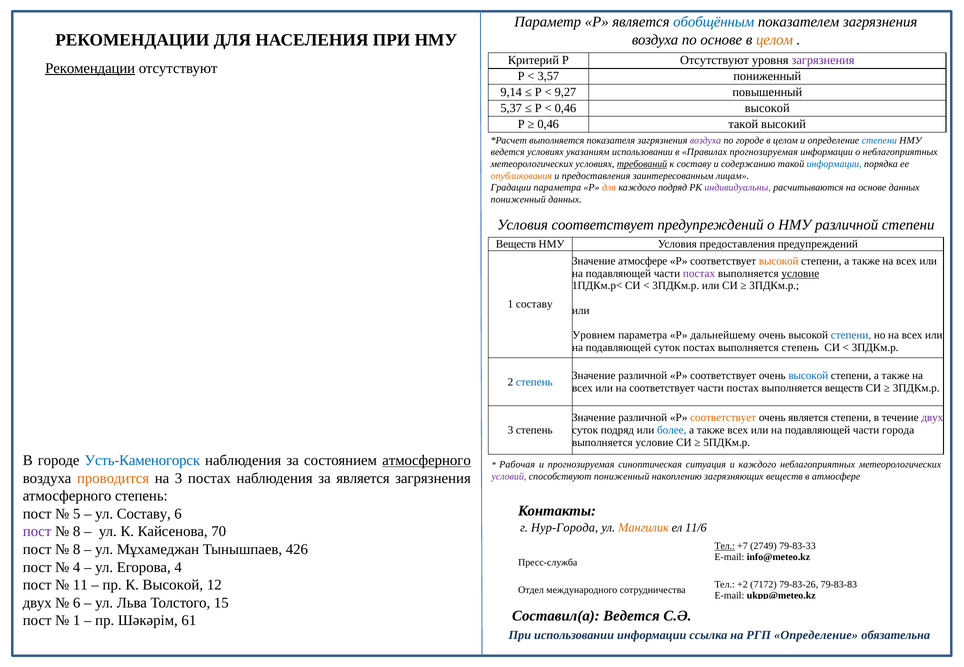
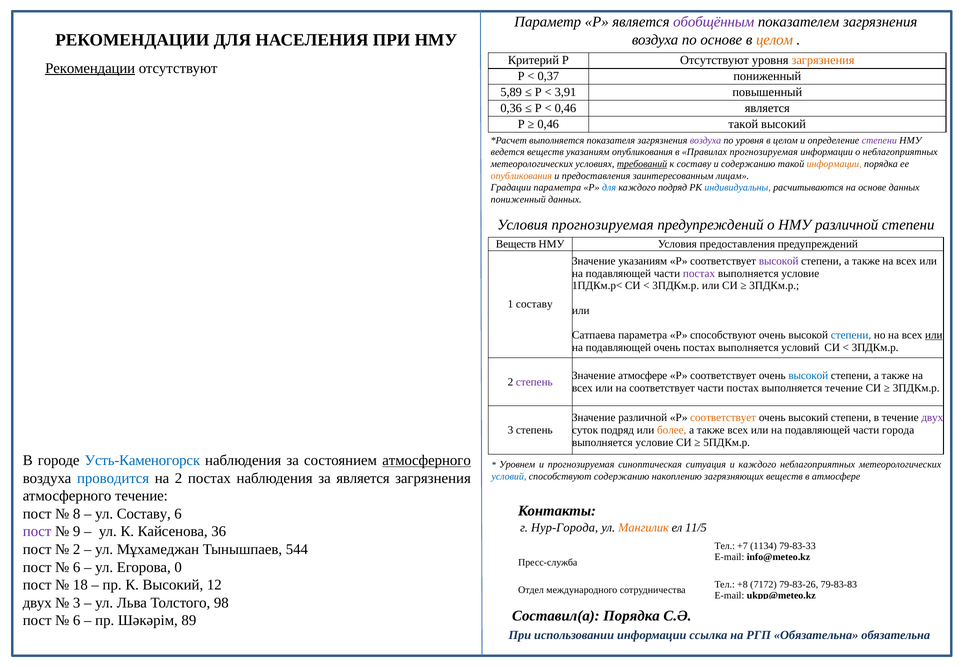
обобщённым colour: blue -> purple (714, 22)
загрязнения colour: purple -> orange (823, 60)
3,57: 3,57 -> 0,37 (548, 76)
9,14: 9,14 -> 5,89 (511, 92)
9,27: 9,27 -> 3,91 (565, 92)
5,37: 5,37 -> 0,36 (511, 108)
0,46 высокой: высокой -> является (767, 108)
по городе: городе -> уровня (750, 140)
степени colour: blue -> purple (879, 140)
ведется условиях: условиях -> веществ (545, 152)
указаниям использовании: использовании -> опубликования (642, 152)
информации colour: blue -> orange (834, 164)
для colour: orange -> blue (609, 188)
индивидуальны colour: purple -> blue (738, 188)
Условия соответствует: соответствует -> прогнозируемая (603, 225)
Значение атмосфере: атмосфере -> указаниям (643, 261)
высокой colour: orange -> purple (779, 261)
условие underline: present -> none (800, 274)
Уровнем: Уровнем -> Сатпаева (594, 335)
Р дальнейшему: дальнейшему -> способствуют (723, 335)
или underline: none -> present (934, 335)
подавляющей суток: суток -> очень (667, 348)
выполняется степень: степень -> условий (800, 348)
различной: различной -> атмосфере (643, 376)
степень colour: blue -> purple (534, 382)
выполняется веществ: веществ -> течение (844, 388)
очень является: является -> высокий (808, 418)
более colour: blue -> orange (672, 430)
Рабочая: Рабочая -> Уровнем (517, 465)
проводится colour: orange -> blue (113, 478)
на 3: 3 -> 2 (179, 478)
условий colour: purple -> blue (509, 477)
способствуют пониженный: пониженный -> содержанию (622, 477)
атмосферного степень: степень -> течение (141, 496)
5: 5 -> 8 (77, 514)
11/6: 11/6 -> 11/5 (696, 528)
8: 8 -> 9 (77, 532)
70: 70 -> 36 (219, 532)
Тел underline: present -> none (725, 547)
2749: 2749 -> 1134 (763, 547)
8: 8 -> 2 (77, 550)
426: 426 -> 544 (297, 550)
4: 4 -> 6 (77, 567)
Егорова 4: 4 -> 0 (178, 567)
11: 11 -> 18 (80, 585)
К Высокой: Высокой -> Высокий (173, 585)
+2: +2 -> +8 (743, 585)
6: 6 -> 3 (77, 603)
15: 15 -> 98 (221, 603)
Составил(а Ведется: Ведется -> Порядка (631, 616)
1: 1 -> 6 (77, 621)
61: 61 -> 89 (189, 621)
РГП Определение: Определение -> Обязательна (816, 636)
